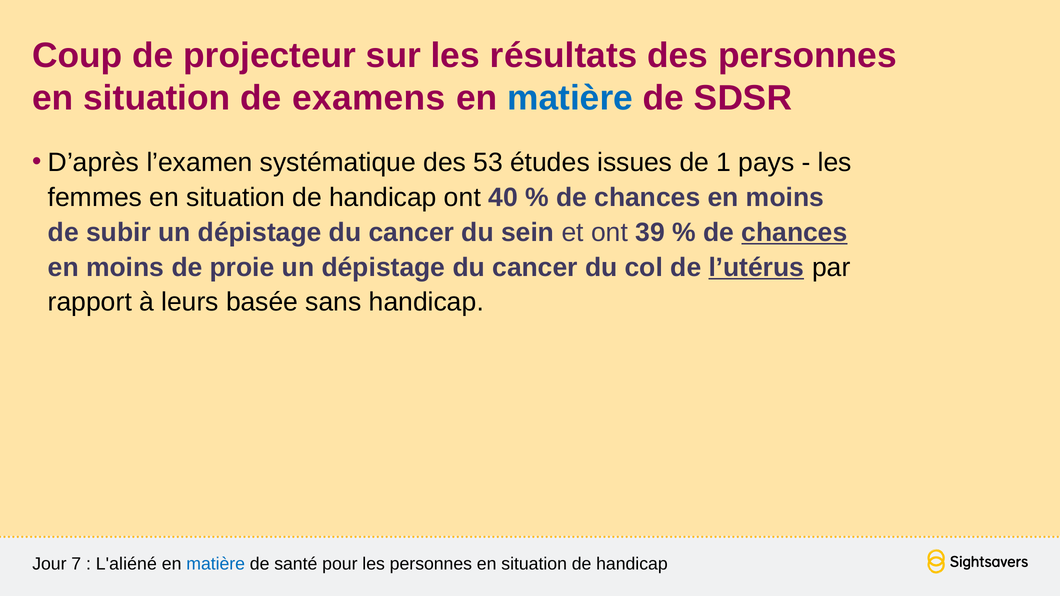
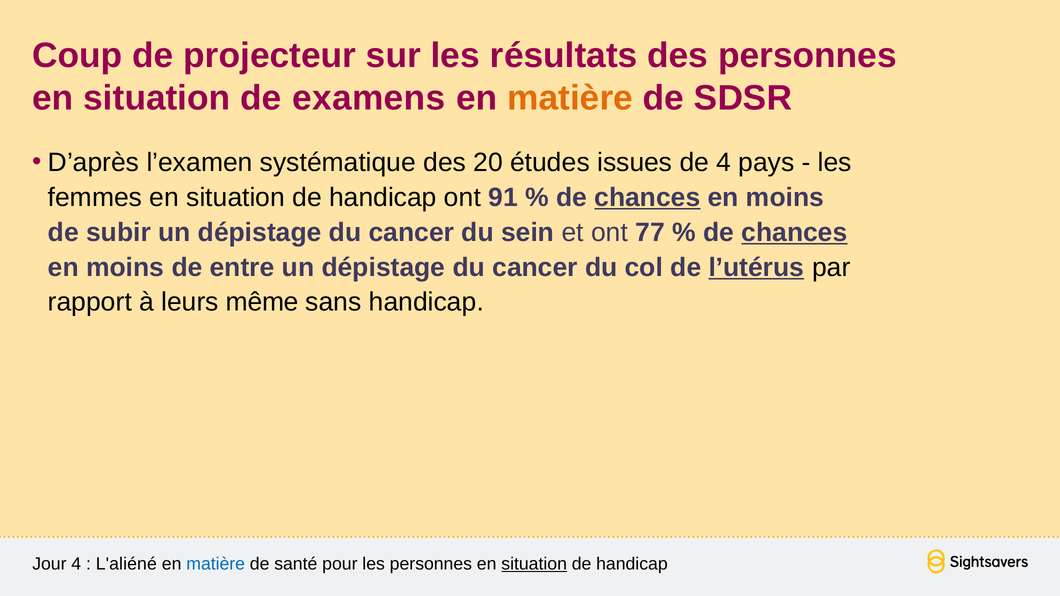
matière colour: blue -> orange (570, 98)
53: 53 -> 20 (488, 163)
de 1: 1 -> 4 (724, 163)
40: 40 -> 91 (503, 197)
chances underline: none -> present (647, 197)
39: 39 -> 77 (650, 232)
proie: proie -> entre (242, 267)
basée: basée -> même (262, 302)
Jour 7: 7 -> 4 (76, 564)
situation underline: none -> present (534, 564)
